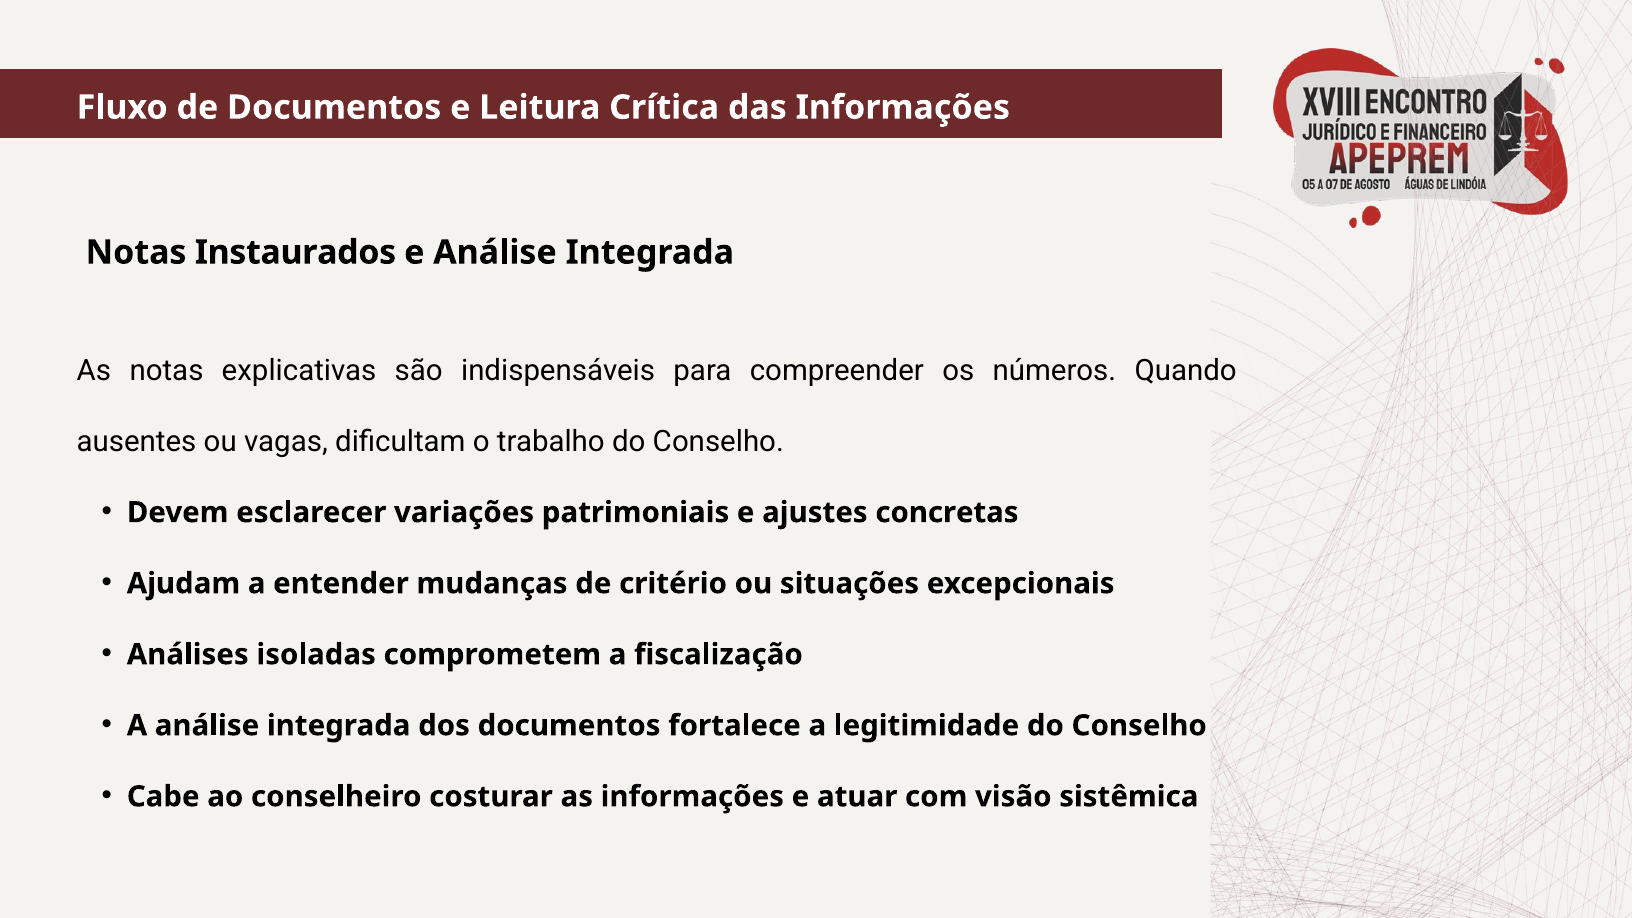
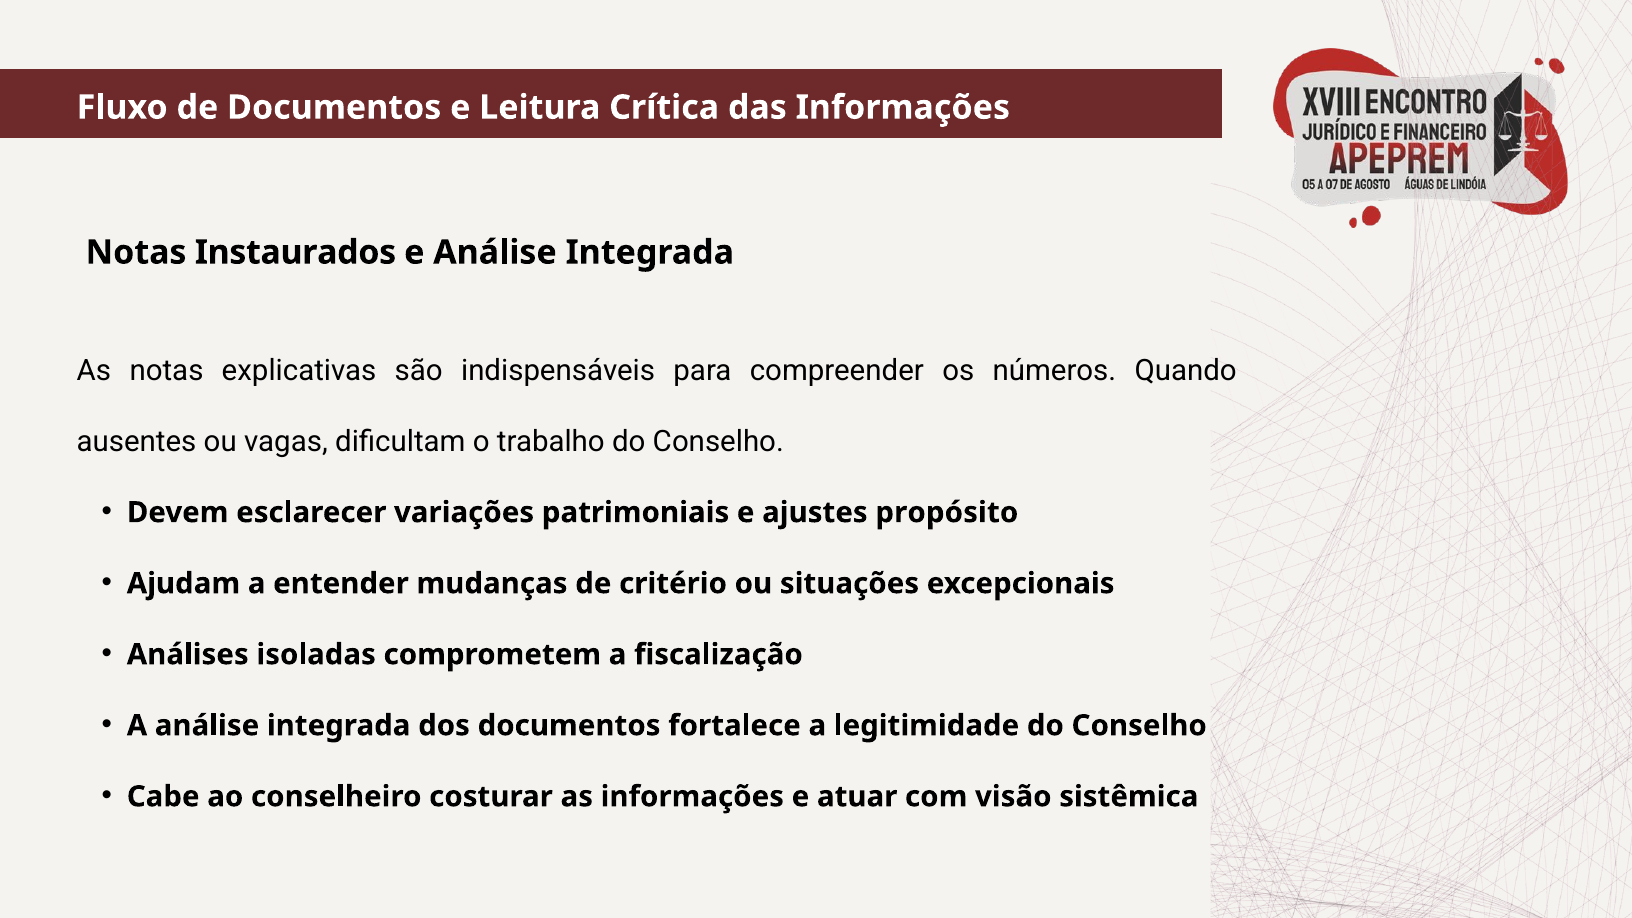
concretas: concretas -> propósito (947, 513)
